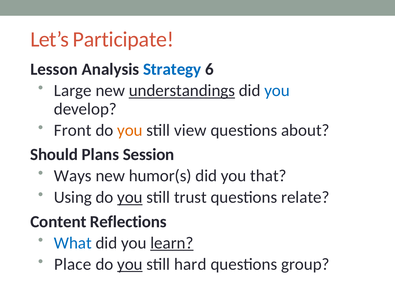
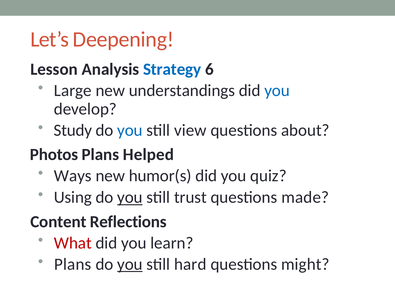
Participate: Participate -> Deepening (123, 39)
understandings underline: present -> none (182, 91)
Front: Front -> Study (73, 130)
you colour: orange -> blue (130, 130)
Should: Should -> Photos (54, 155)
Session: Session -> Helped (148, 155)
that: that -> quiz (268, 176)
relate: relate -> made (305, 198)
What colour: blue -> red (73, 243)
learn underline: present -> none (172, 243)
Place: Place -> Plans (73, 265)
group: group -> might (305, 265)
